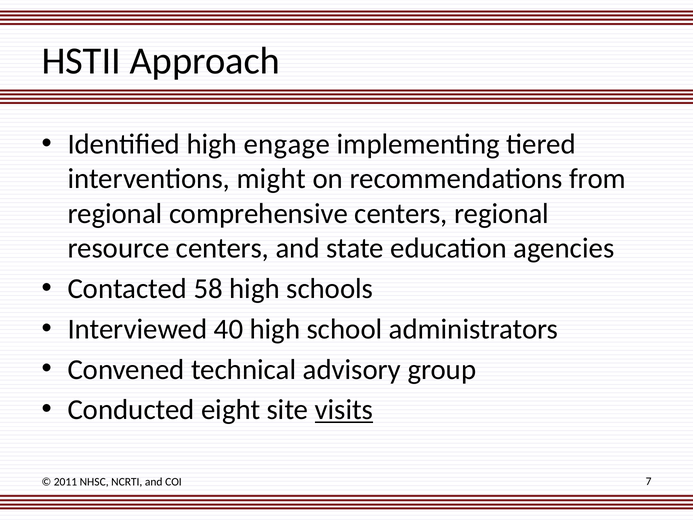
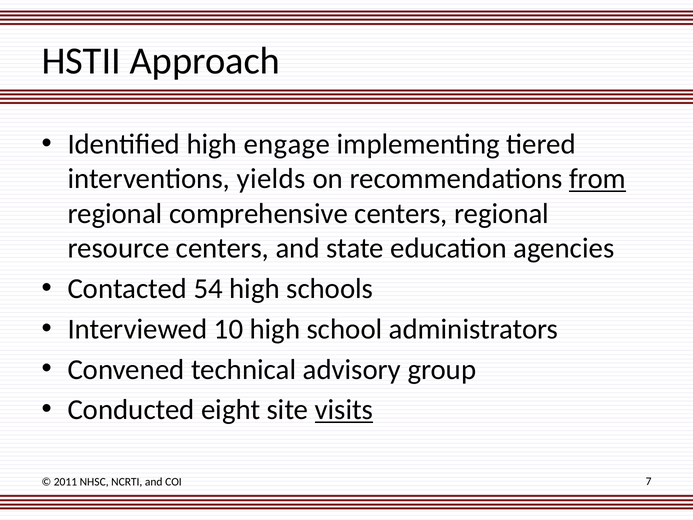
might: might -> yields (271, 179)
from underline: none -> present (598, 179)
58: 58 -> 54 (208, 288)
40: 40 -> 10 (229, 329)
